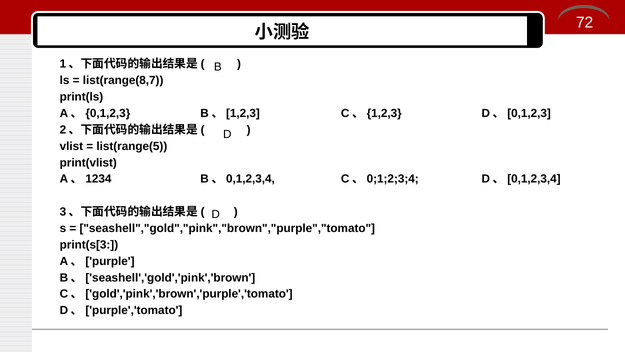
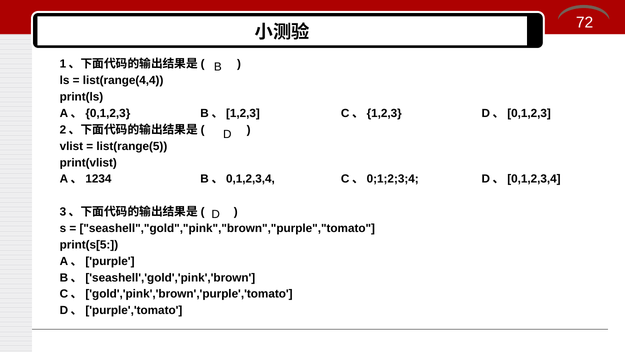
list(range(8,7: list(range(8,7 -> list(range(4,4 (123, 80)
print(s[3: print(s[3 -> print(s[5 (89, 244)
